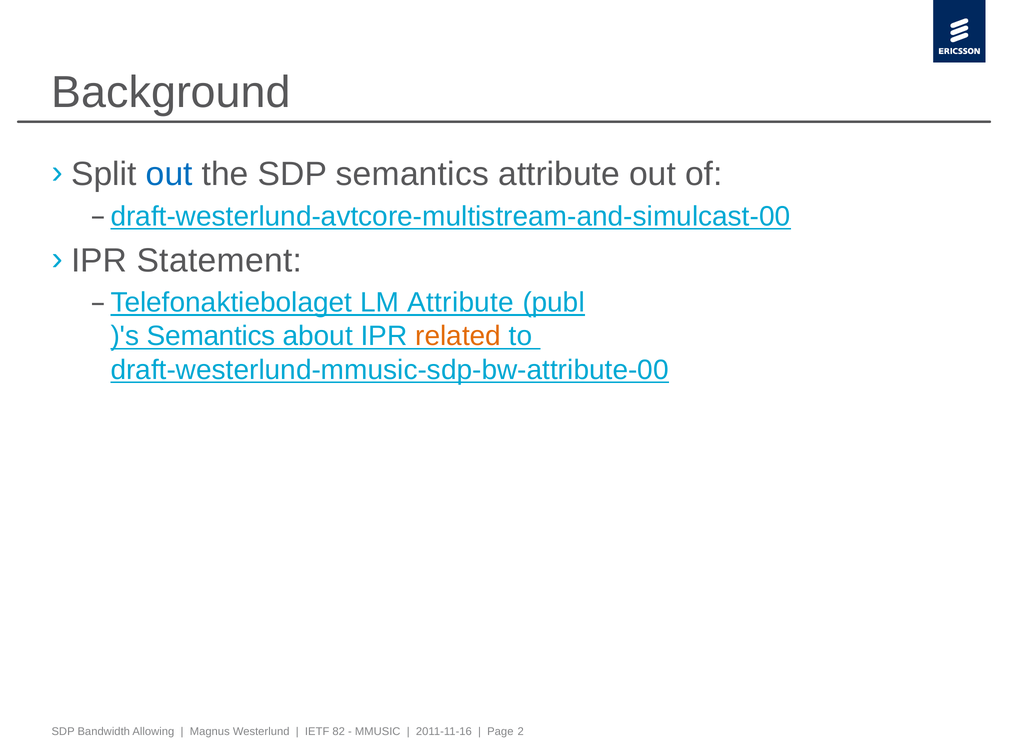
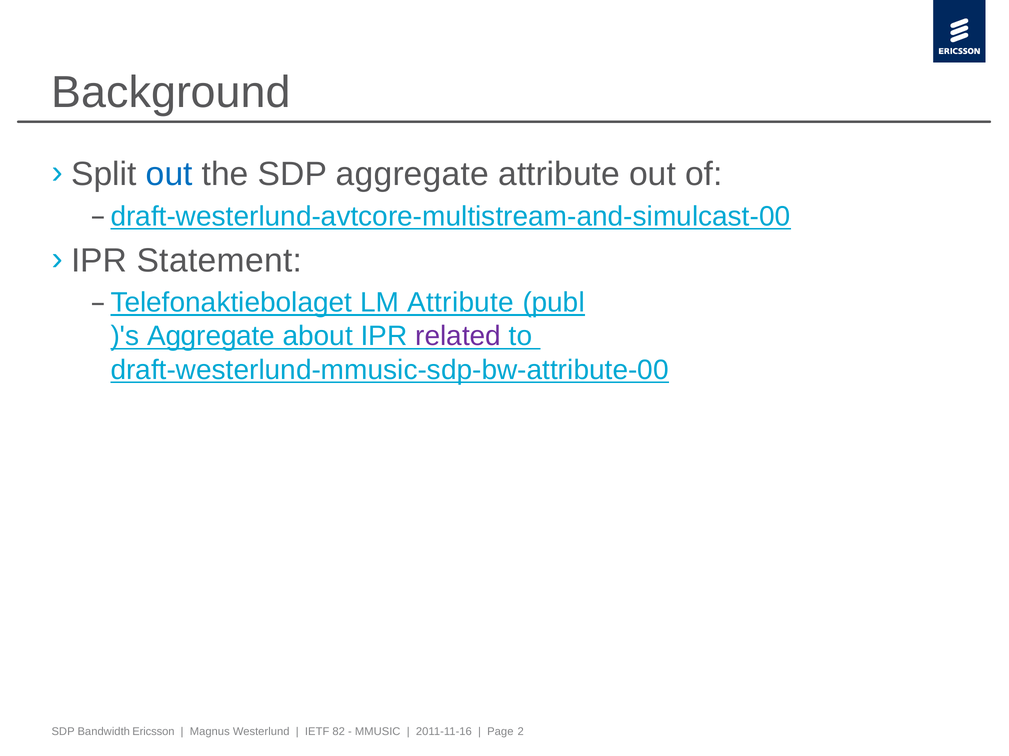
SDP semantics: semantics -> aggregate (412, 174)
Semantics: Semantics -> Aggregate (211, 337)
related colour: orange -> purple (458, 337)
Allowing: Allowing -> Ericsson (153, 732)
